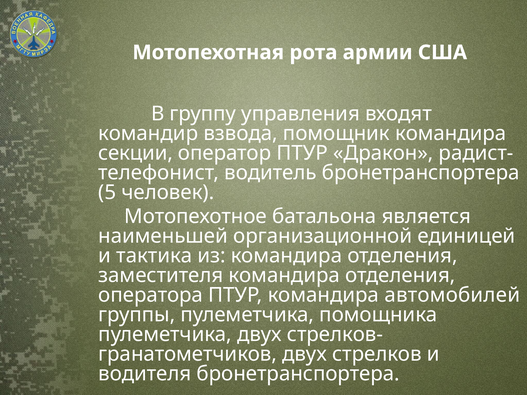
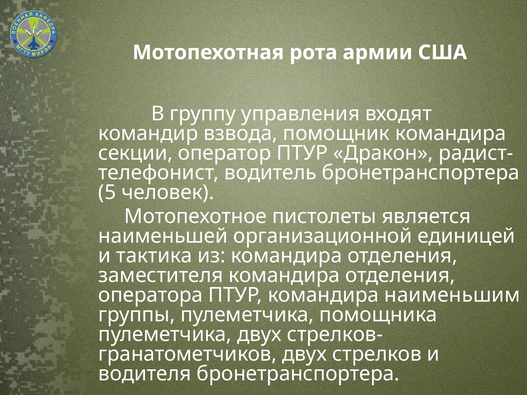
батальона: батальона -> пистолеты (324, 216)
автомобилей: автомобилей -> наименьшим (452, 295)
